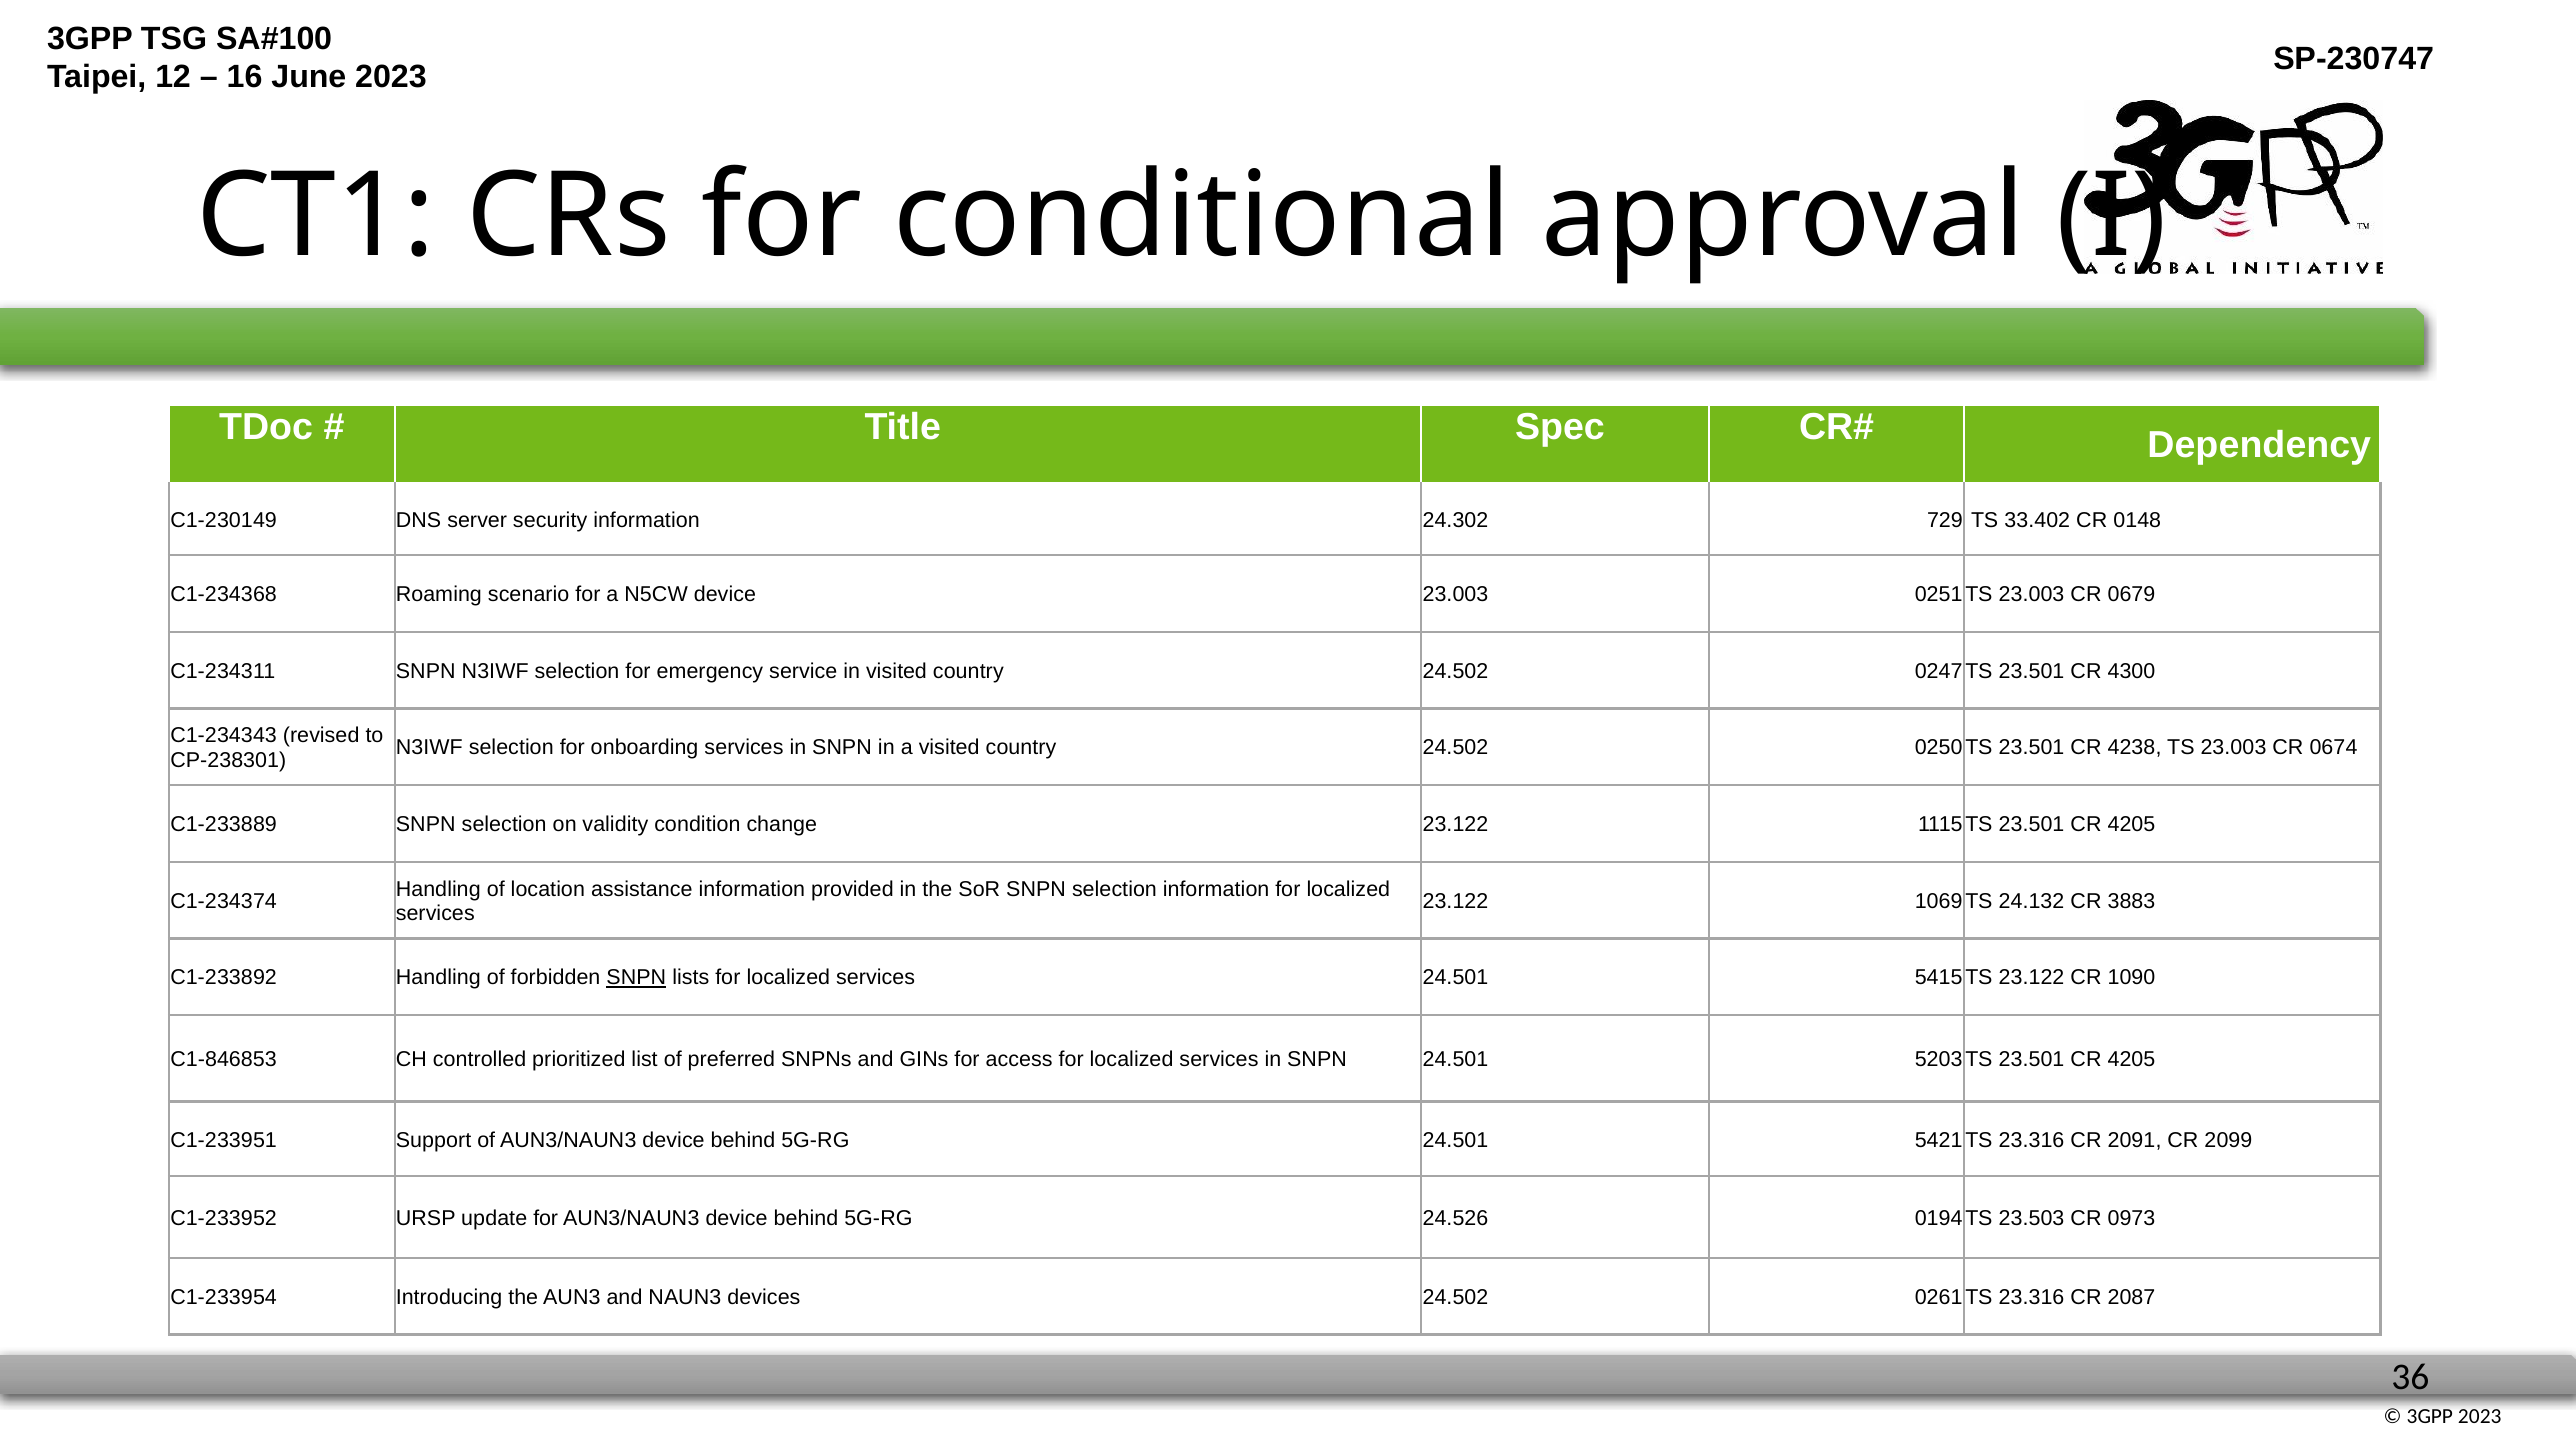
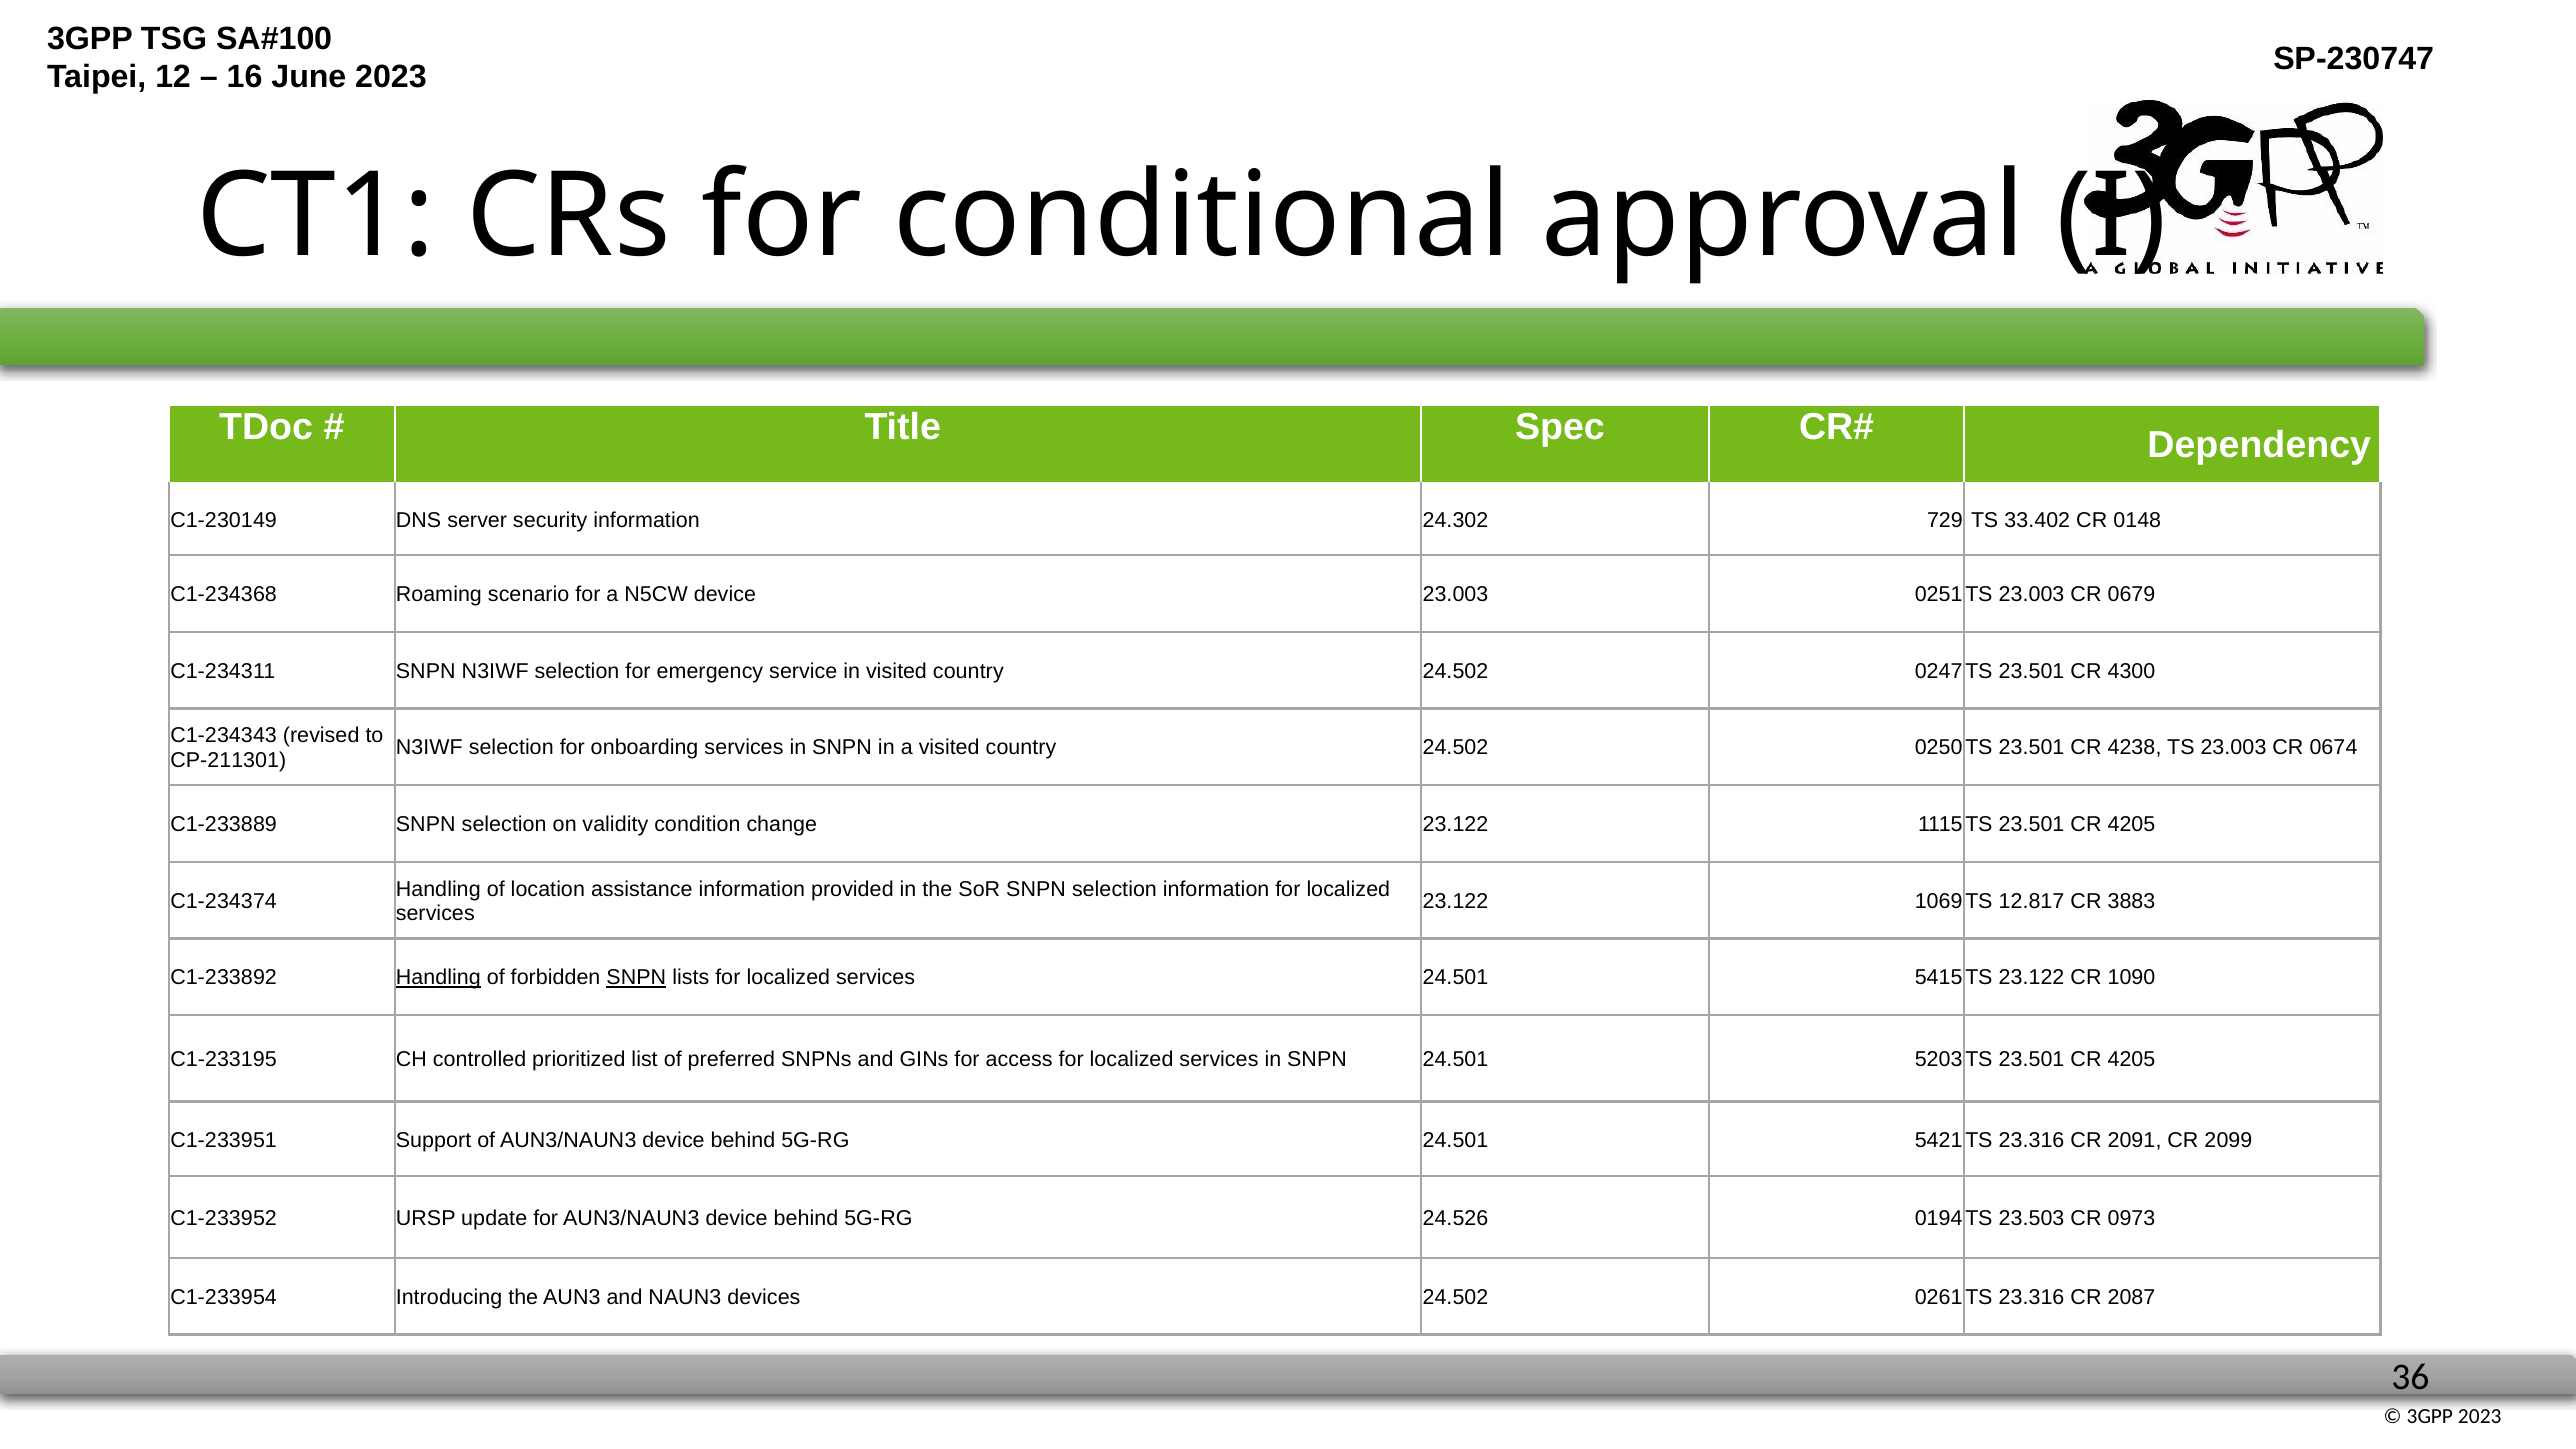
CP-238301: CP-238301 -> CP-211301 (228, 760)
24.132: 24.132 -> 12.817 (2031, 901)
Handling underline: none -> present (438, 978)
C1-846853: C1-846853 -> C1-233195 (224, 1059)
